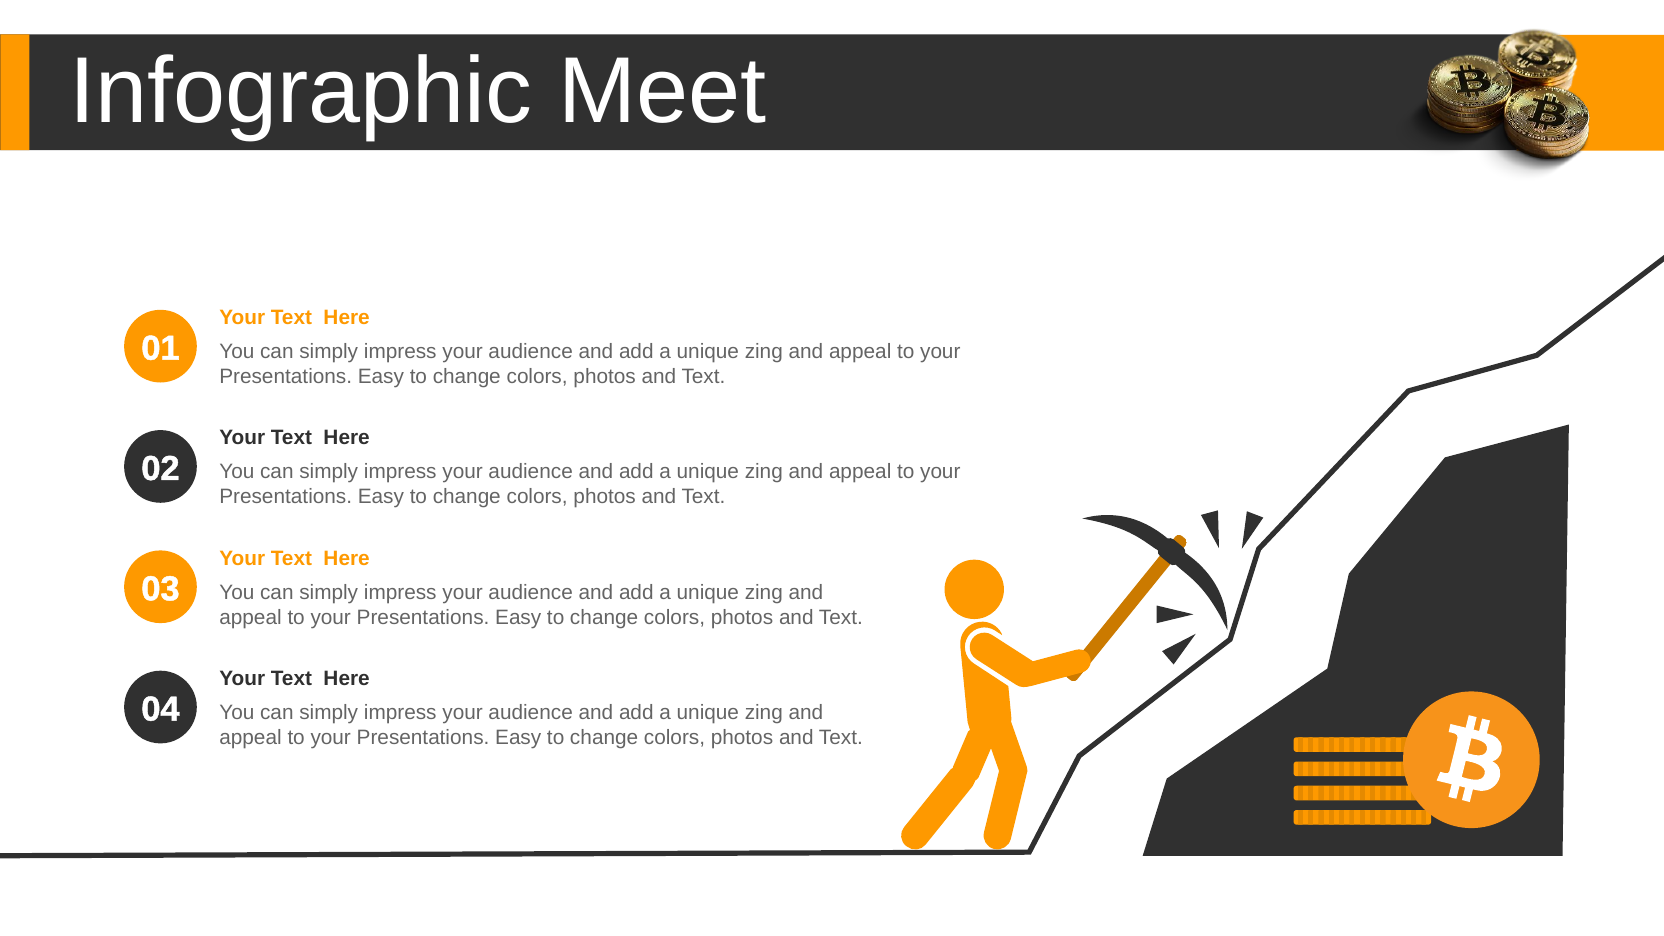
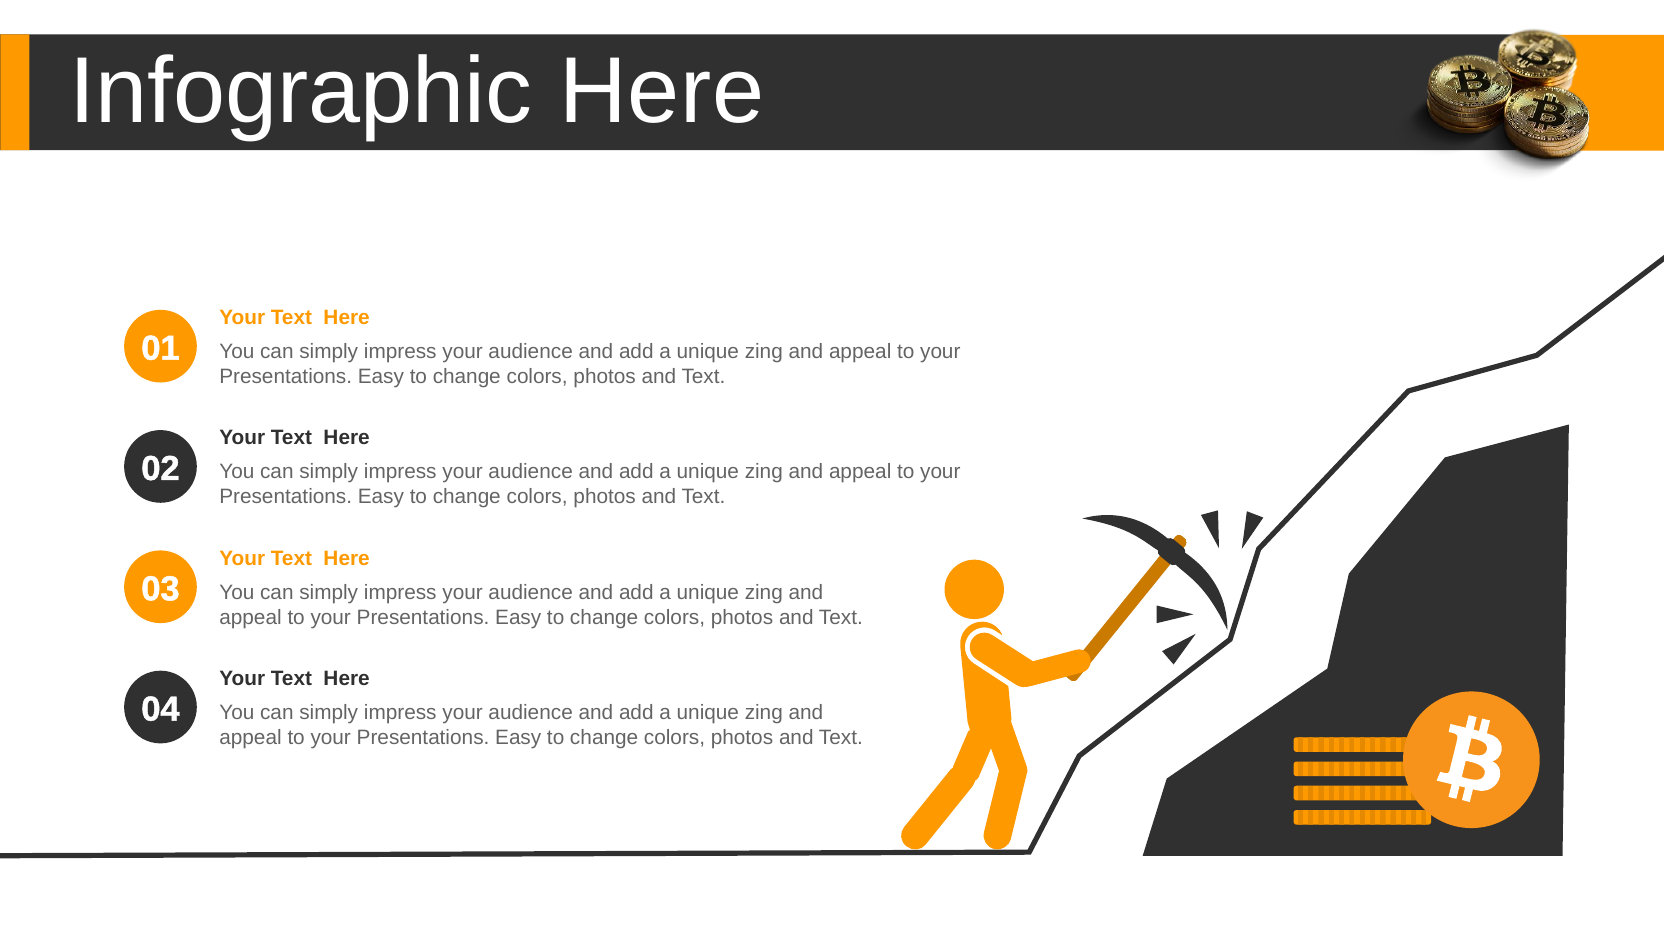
Infographic Meet: Meet -> Here (662, 92)
